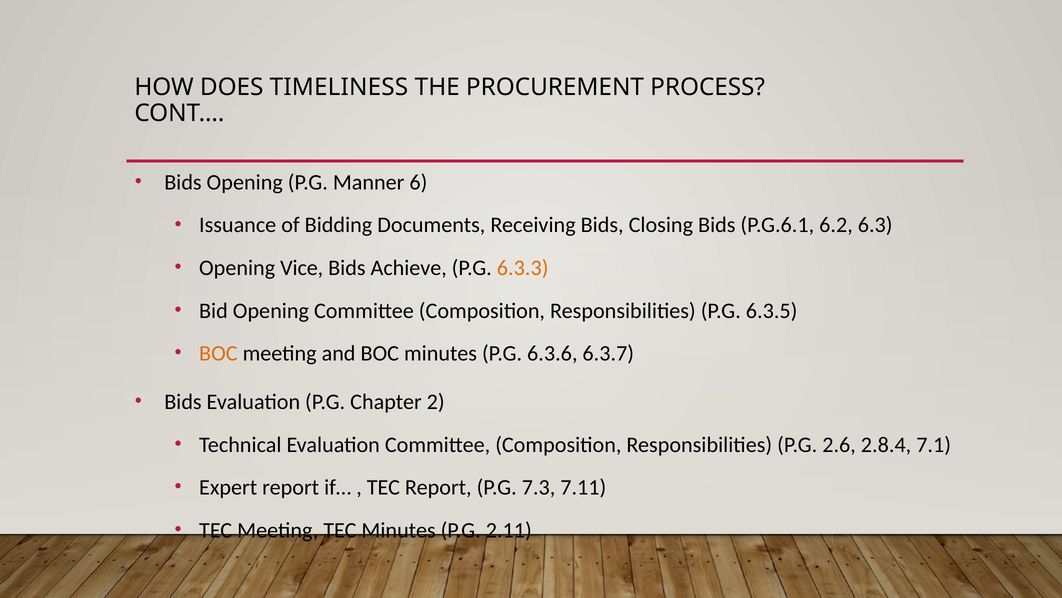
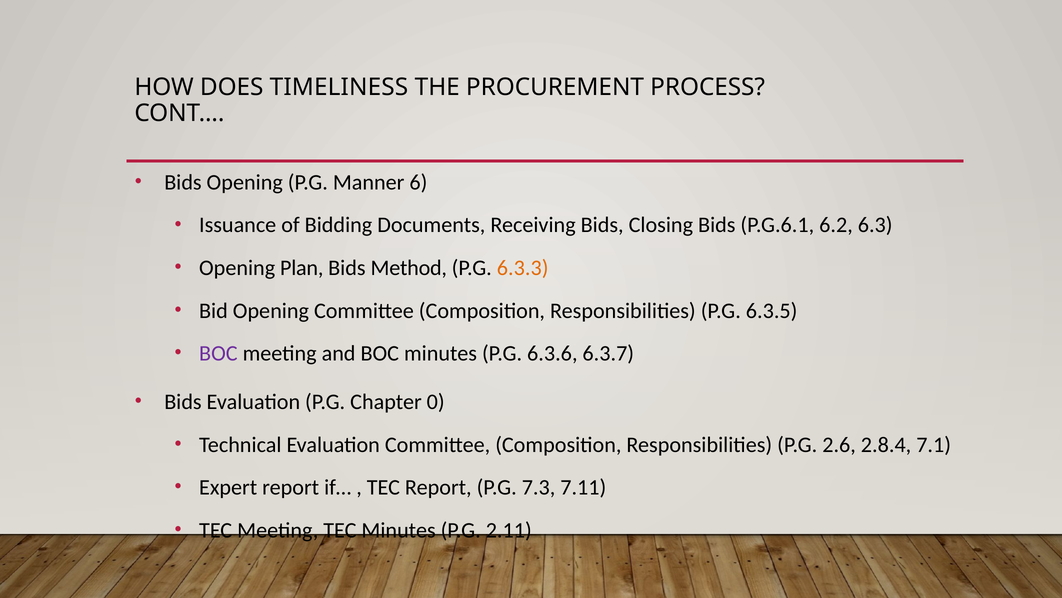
Vice: Vice -> Plan (302, 268)
Achieve: Achieve -> Method (409, 268)
BOC colour: orange -> purple (218, 353)
2: 2 -> 0 (436, 402)
